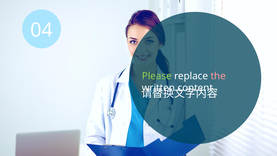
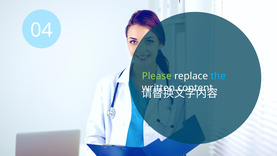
the colour: pink -> light blue (218, 76)
